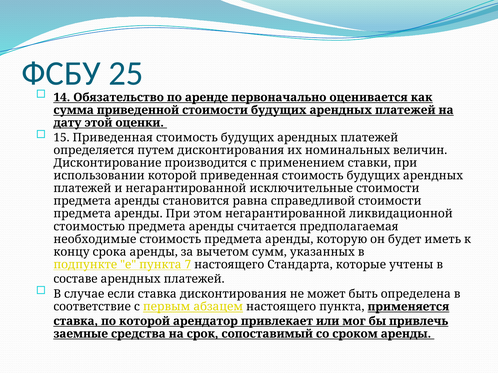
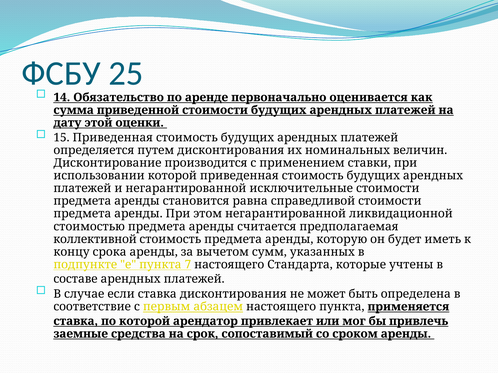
необходимые: необходимые -> коллективной (95, 239)
